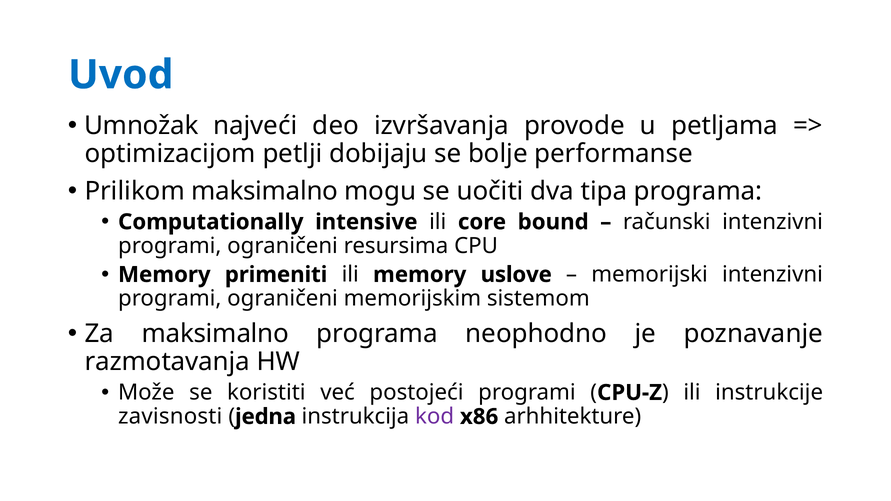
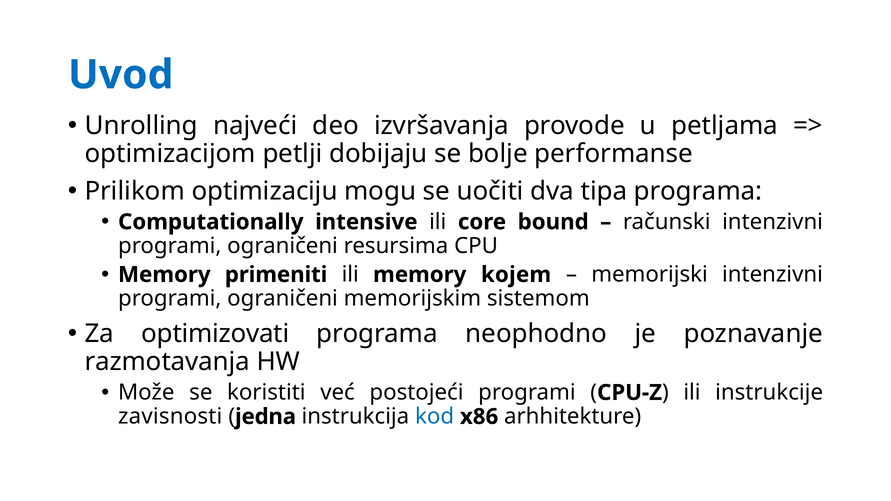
Umnožak: Umnožak -> Unrolling (141, 126)
Prilikom maksimalno: maksimalno -> optimizaciju (265, 191)
uslove: uslove -> kojem (516, 275)
Za maksimalno: maksimalno -> optimizovati (215, 334)
kod colour: purple -> blue (435, 417)
